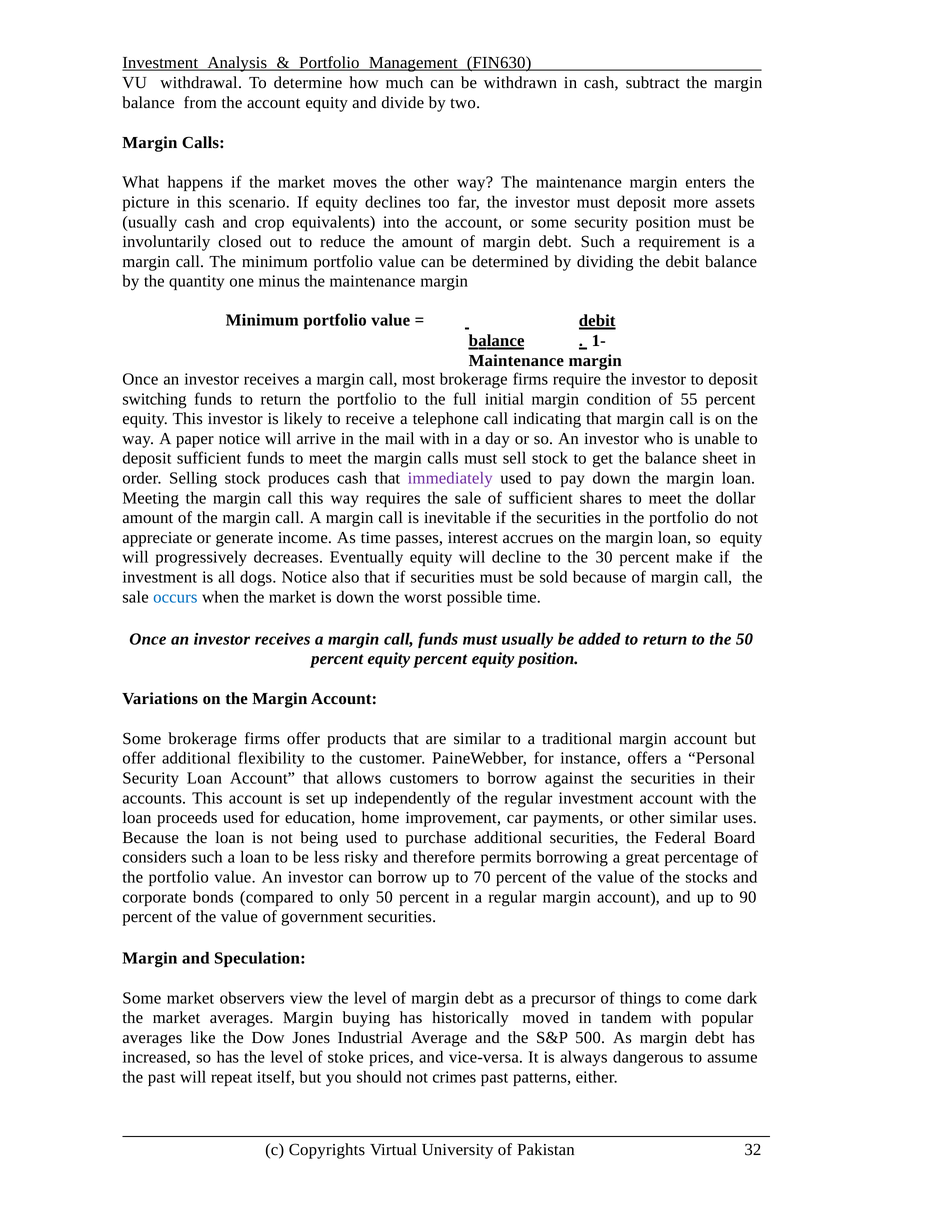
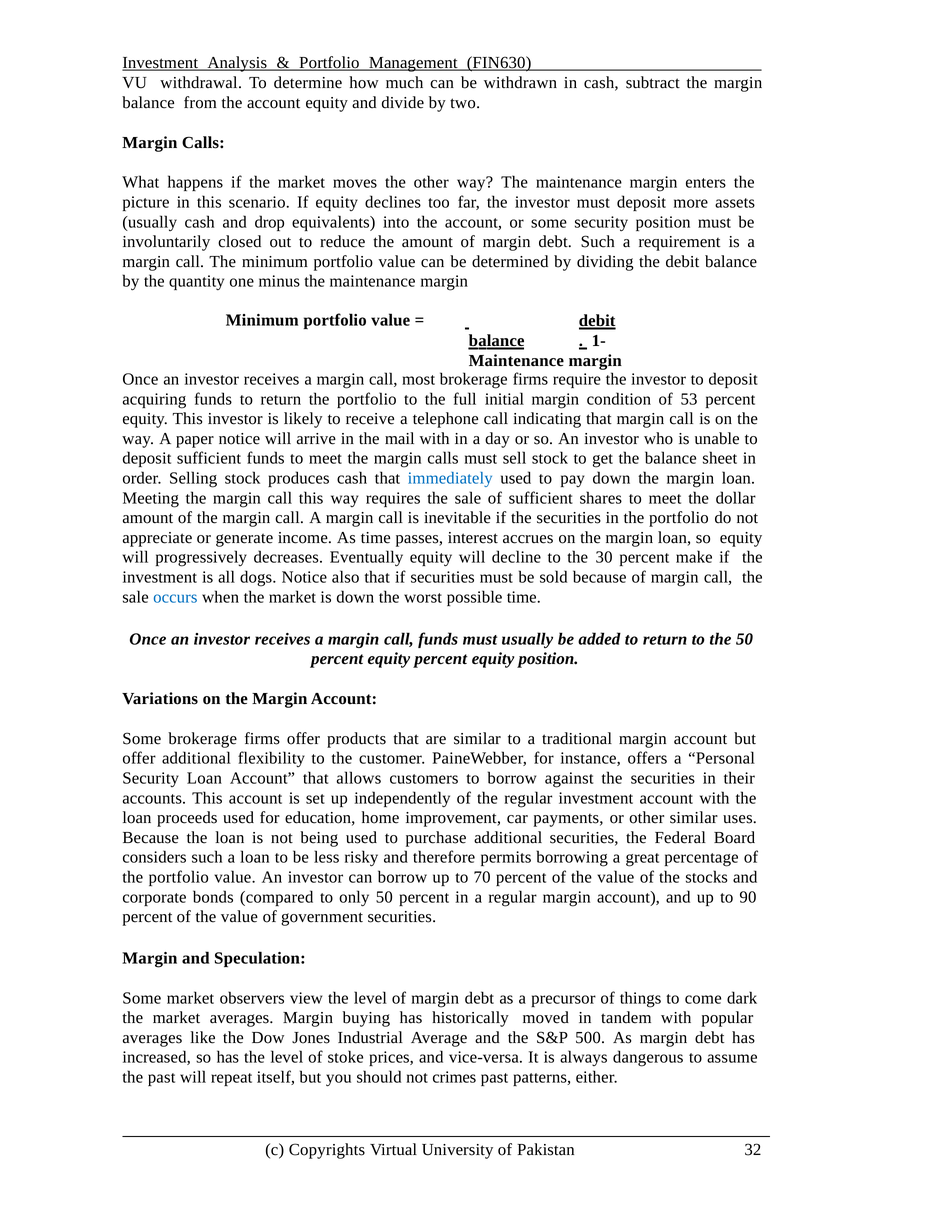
crop: crop -> drop (270, 222)
switching: switching -> acquiring (154, 399)
55: 55 -> 53 (689, 399)
immediately colour: purple -> blue (450, 478)
